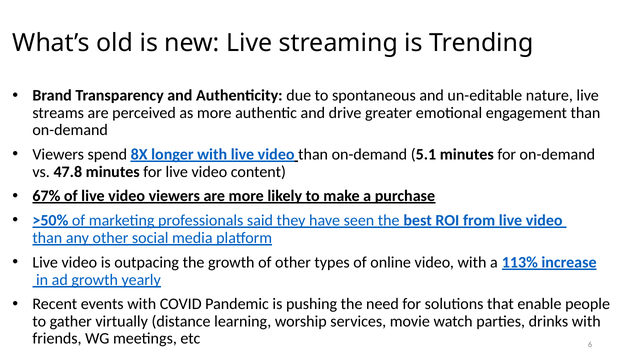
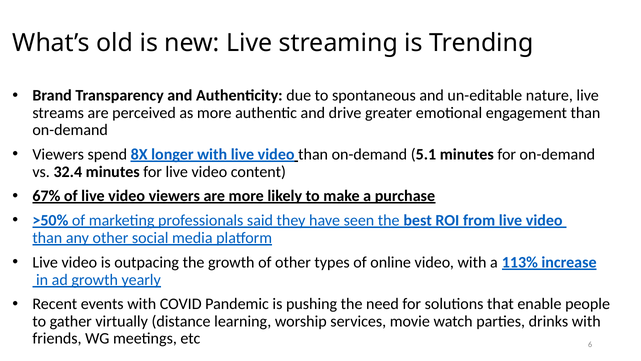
47.8: 47.8 -> 32.4 (68, 172)
